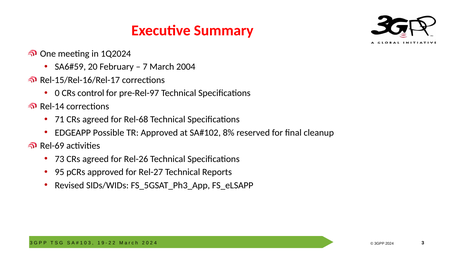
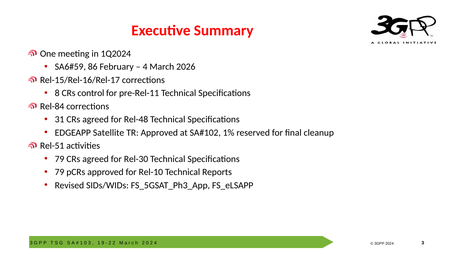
20: 20 -> 86 (93, 67)
7: 7 -> 4 (145, 67)
2004: 2004 -> 2026 (186, 67)
0: 0 -> 8 (57, 93)
pre-Rel-97: pre-Rel-97 -> pre-Rel-11 (139, 93)
Rel-14: Rel-14 -> Rel-84 (52, 106)
71: 71 -> 31 (60, 119)
Rel-68: Rel-68 -> Rel-48 (136, 119)
Possible: Possible -> Satellite (109, 133)
8%: 8% -> 1% (229, 133)
Rel-69: Rel-69 -> Rel-51 (52, 146)
73: 73 -> 79 (60, 159)
Rel-26: Rel-26 -> Rel-30 (136, 159)
95: 95 -> 79 (60, 172)
Rel-27: Rel-27 -> Rel-10 (151, 172)
